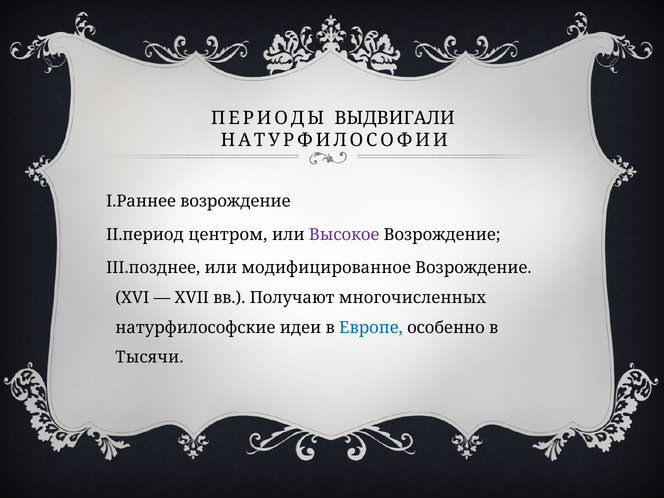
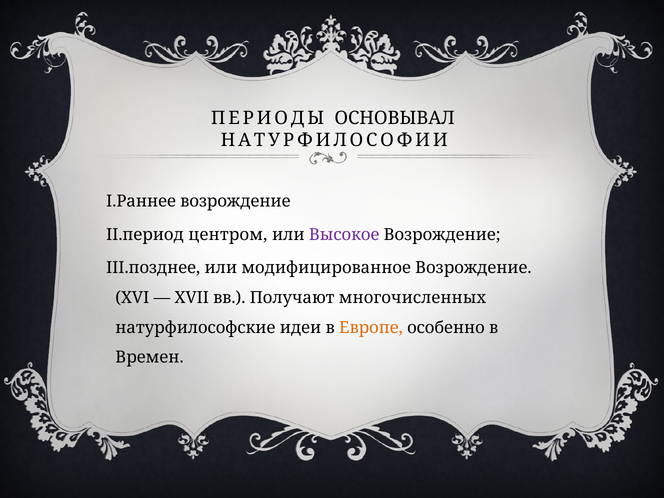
ВЫДВИГАЛИ: ВЫДВИГАЛИ -> ОСНОВЫВАЛ (395, 118)
Европе colour: blue -> orange (371, 328)
Тысячи: Тысячи -> Времен (150, 358)
